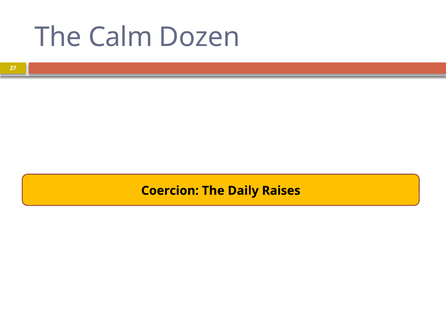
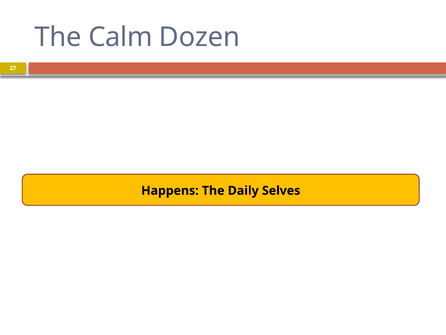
Coercion: Coercion -> Happens (170, 190)
Raises: Raises -> Selves (281, 190)
